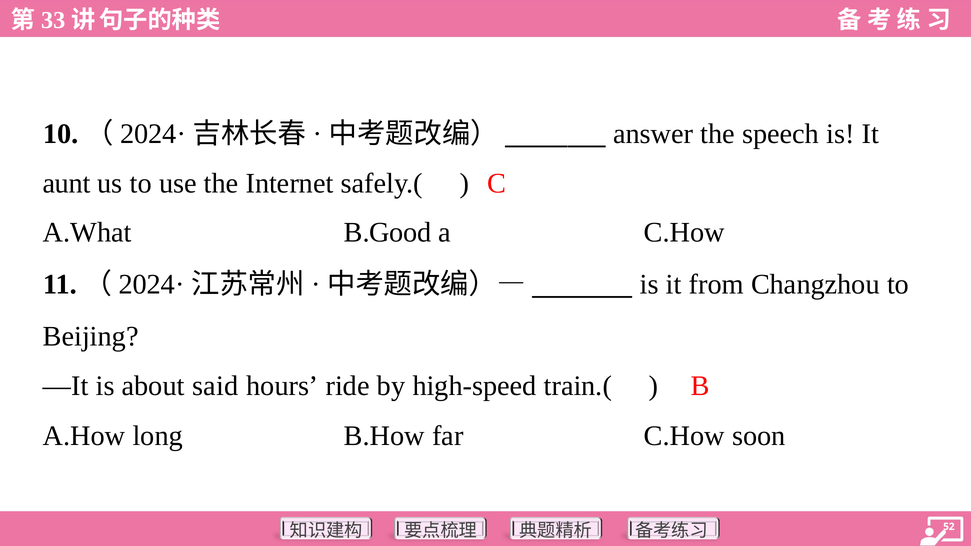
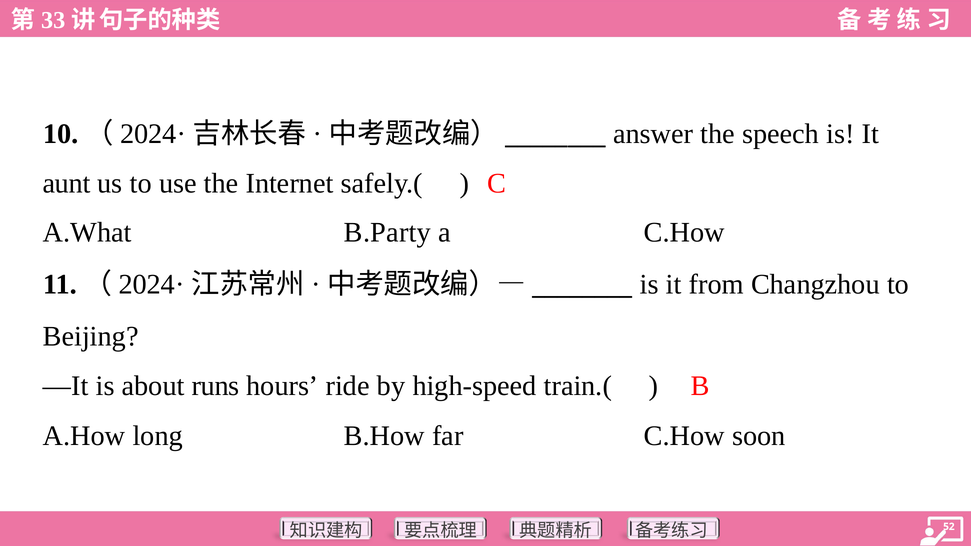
B.Good: B.Good -> B.Party (387, 233)
said: said -> runs (216, 386)
